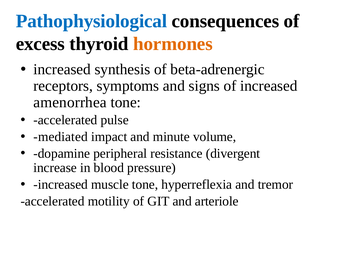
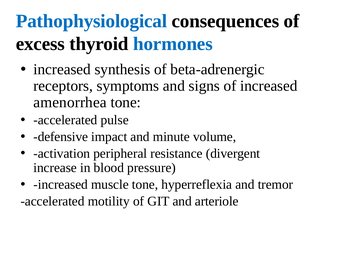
hormones colour: orange -> blue (173, 44)
mediated: mediated -> defensive (61, 137)
dopamine: dopamine -> activation (62, 154)
